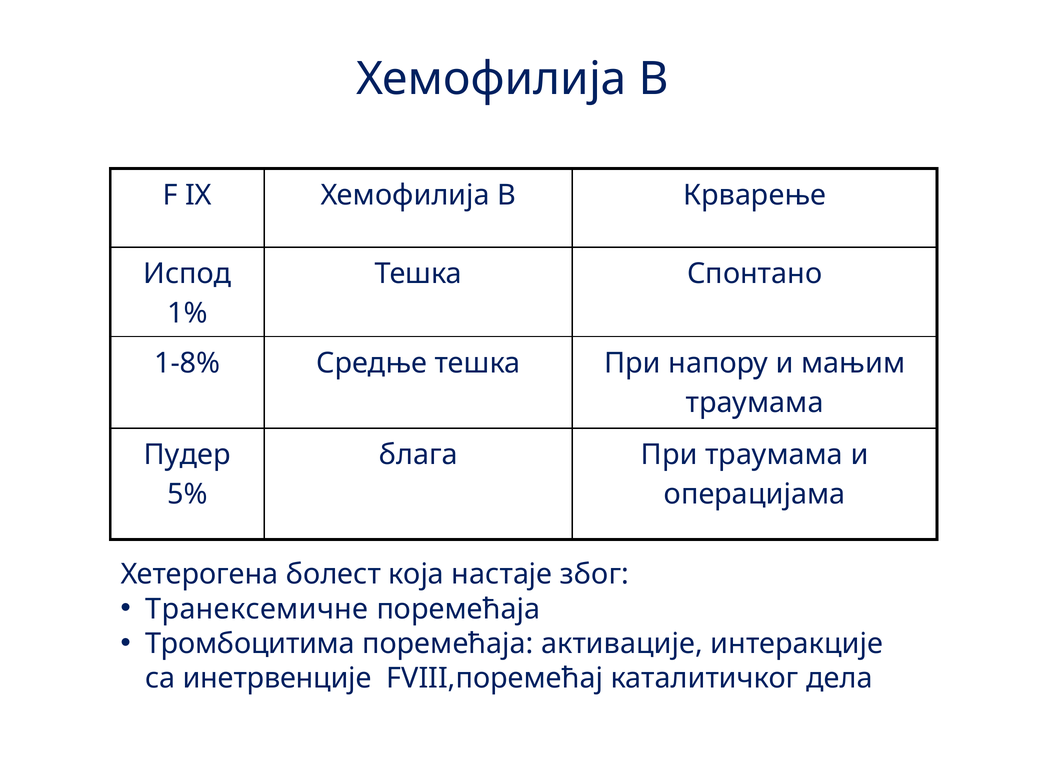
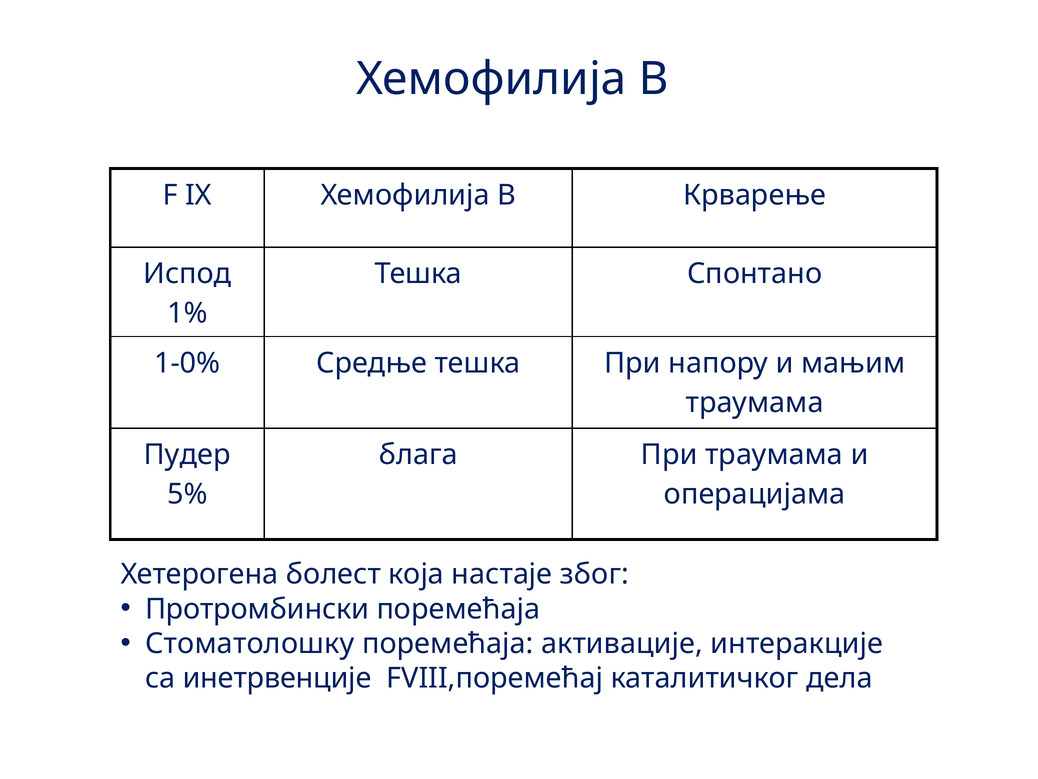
1-8%: 1-8% -> 1-0% (187, 363)
Транексемичне: Транексемичне -> Протромбински (257, 609)
Тромбоцитима: Тромбоцитима -> Стоматолошку (250, 643)
